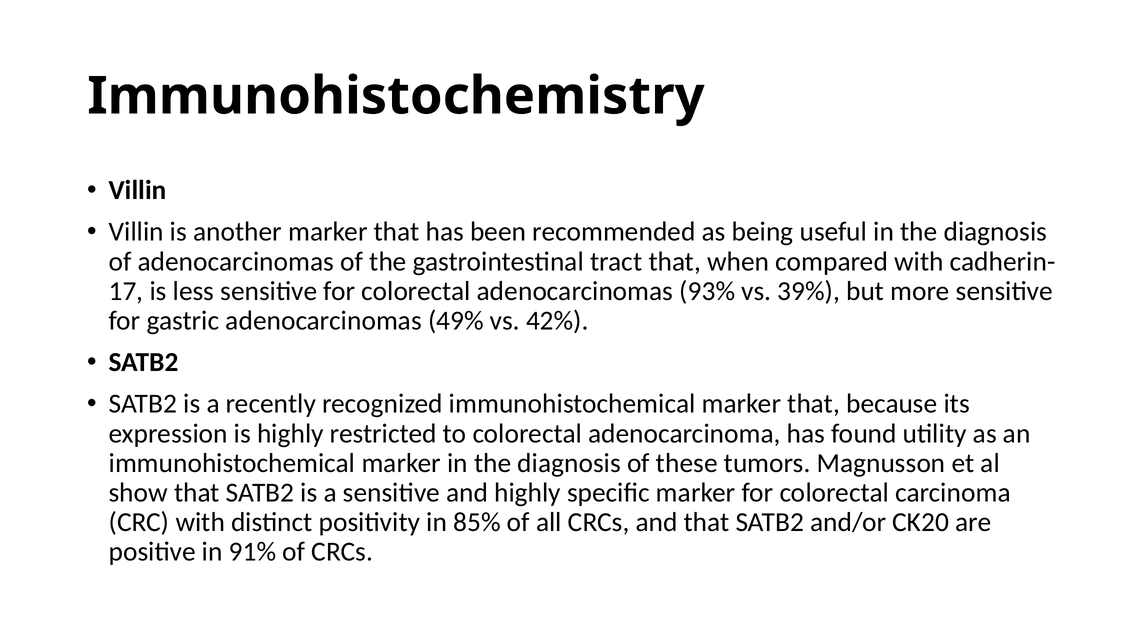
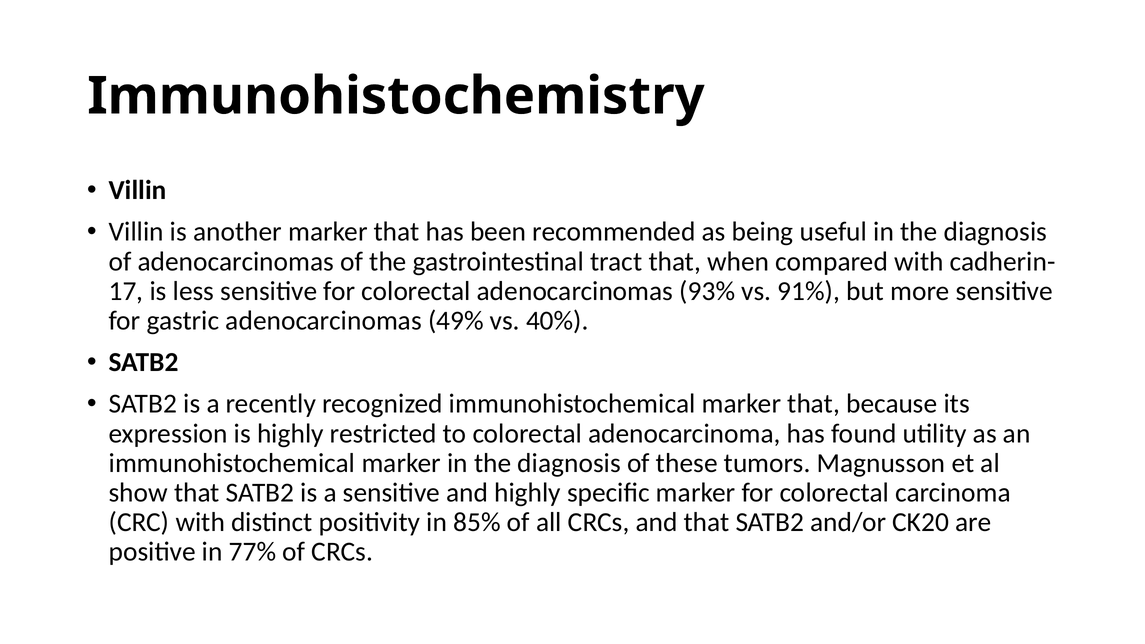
39%: 39% -> 91% (809, 291)
42%: 42% -> 40% (557, 321)
91%: 91% -> 77% (252, 552)
